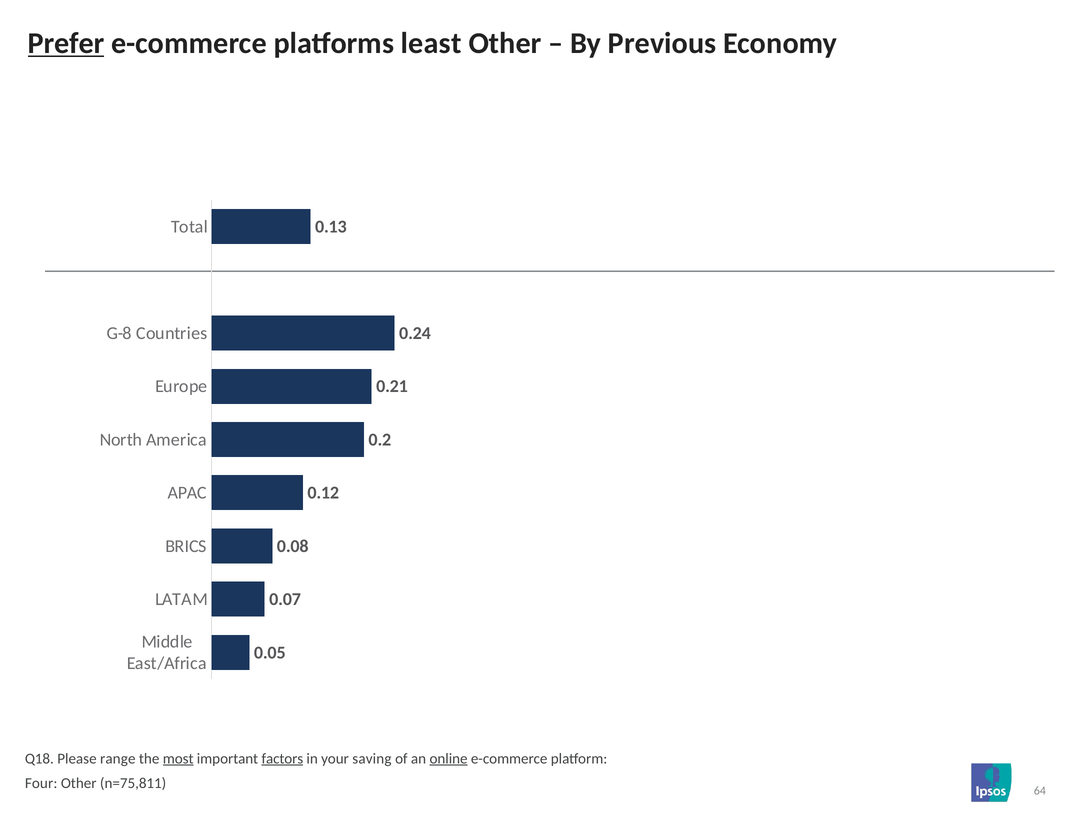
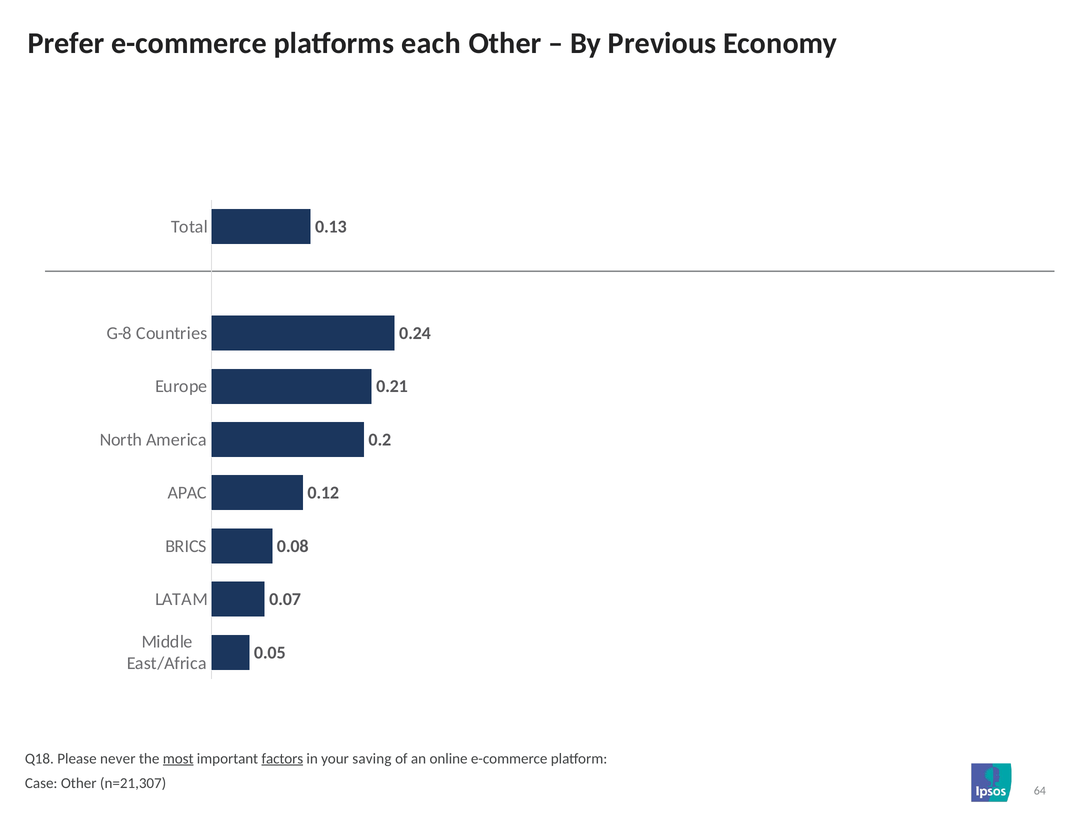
Prefer underline: present -> none (66, 43)
least: least -> each (431, 43)
range: range -> never (118, 759)
online underline: present -> none (449, 759)
Four: Four -> Case (41, 784)
n=75,811: n=75,811 -> n=21,307 (133, 784)
